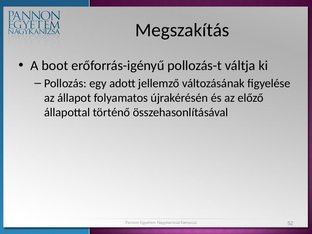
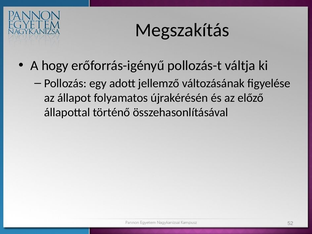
boot: boot -> hogy (55, 65)
